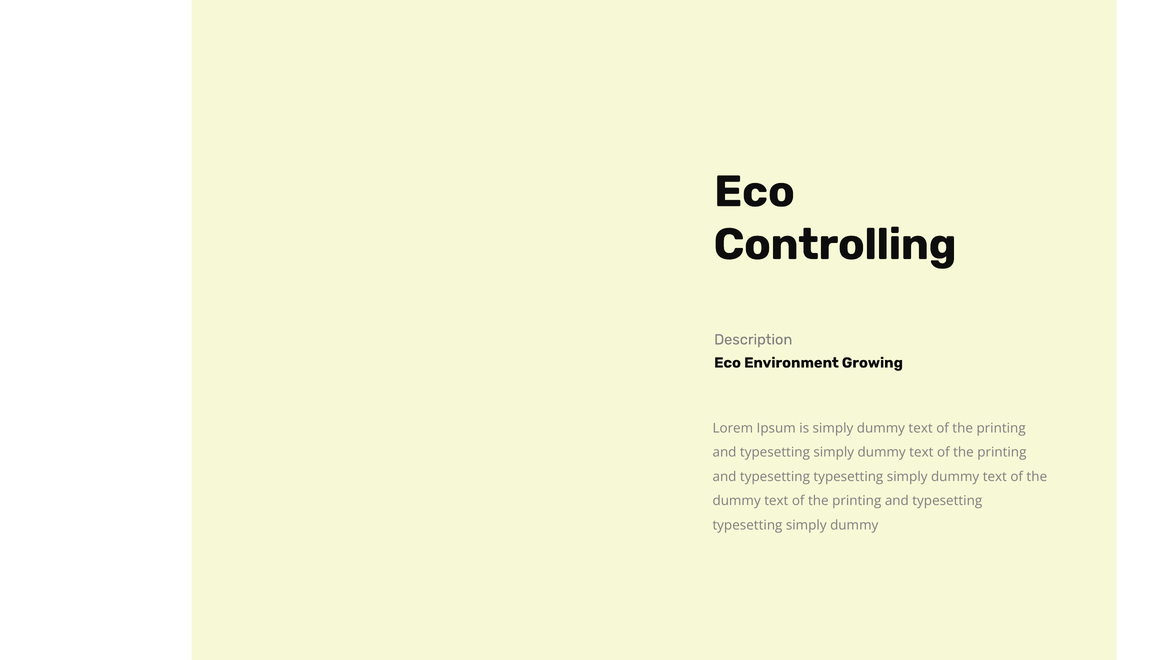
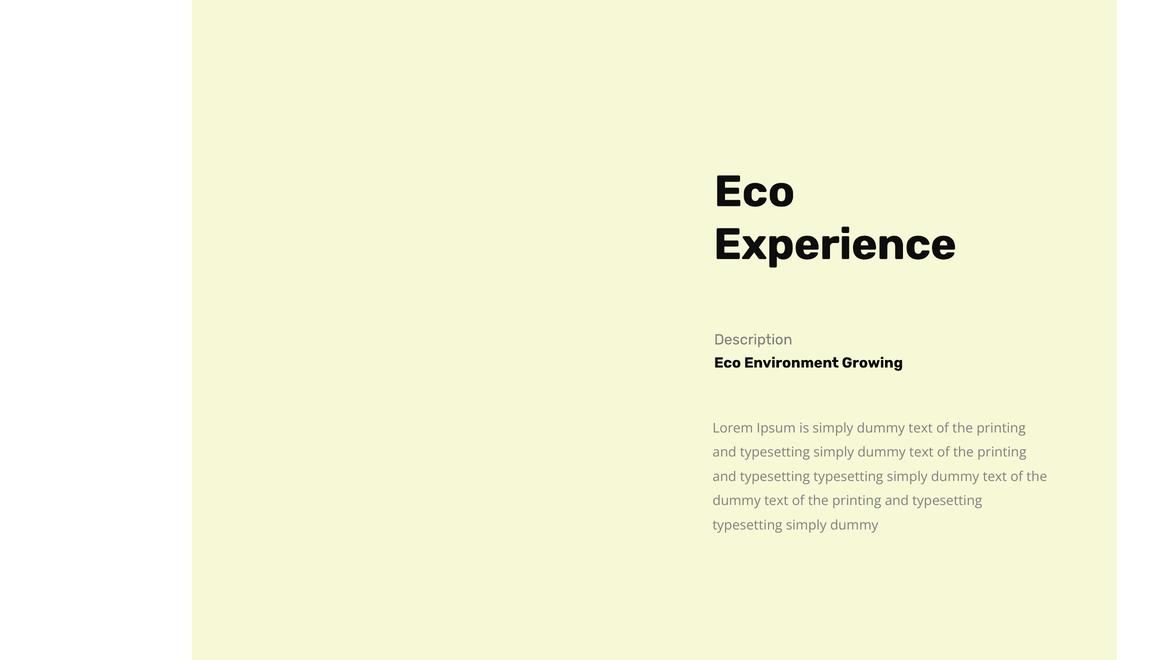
Controlling: Controlling -> Experience (835, 244)
